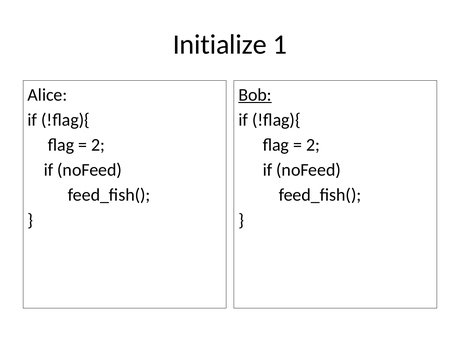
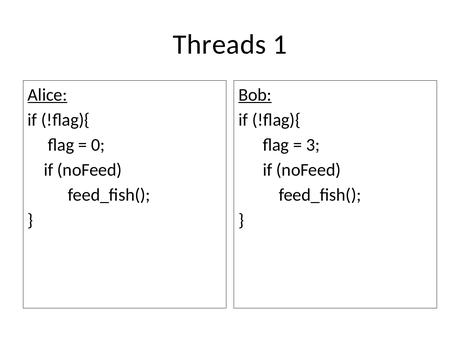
Initialize: Initialize -> Threads (220, 45)
Alice underline: none -> present (47, 95)
2: 2 -> 0 (98, 145)
2: 2 -> 3 (313, 145)
